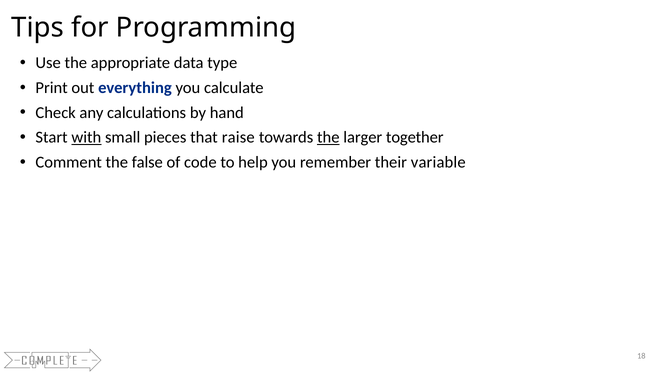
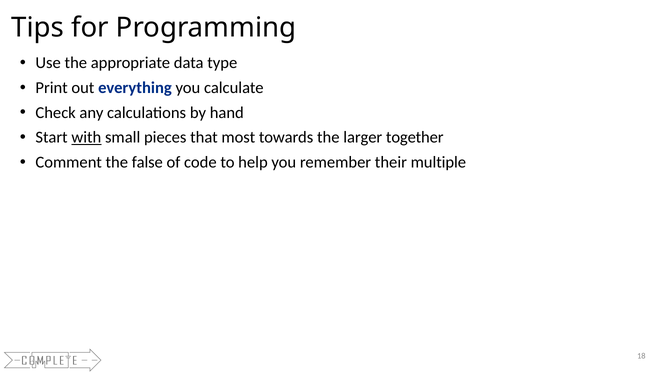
raise: raise -> most (238, 137)
the underline: present -> none (328, 137)
variable: variable -> multiple (438, 162)
